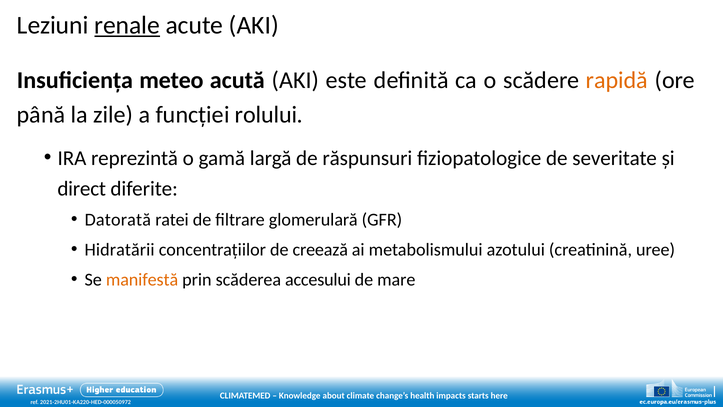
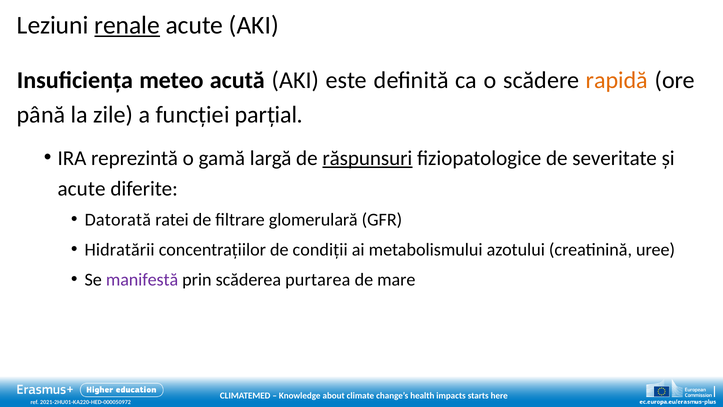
rolului: rolului -> parțial (269, 115)
răspunsuri underline: none -> present (367, 158)
direct: direct -> acute (82, 188)
creează: creează -> condiții (320, 250)
manifestă colour: orange -> purple (142, 279)
accesului: accesului -> purtarea (318, 279)
